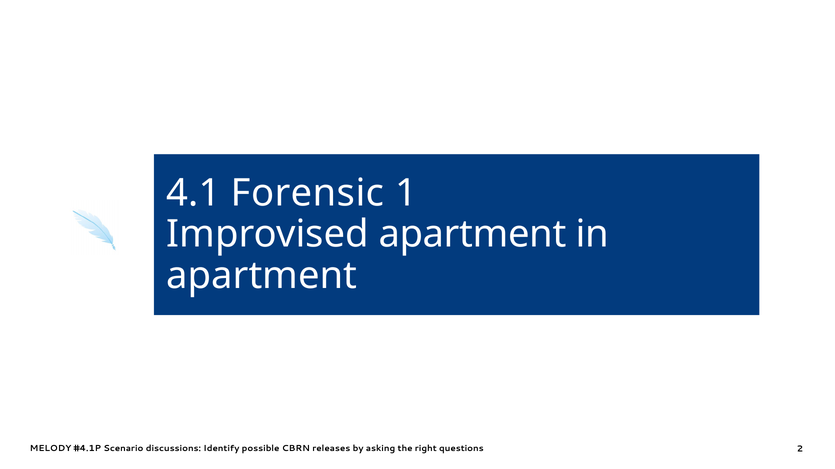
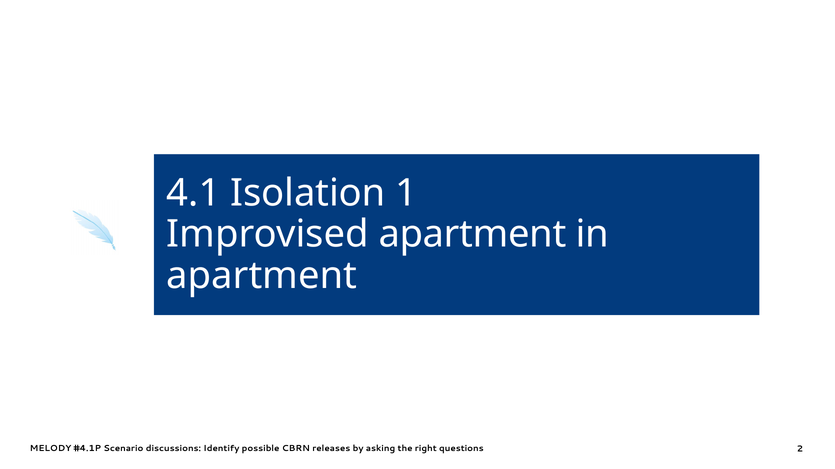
Forensic: Forensic -> Isolation (308, 193)
